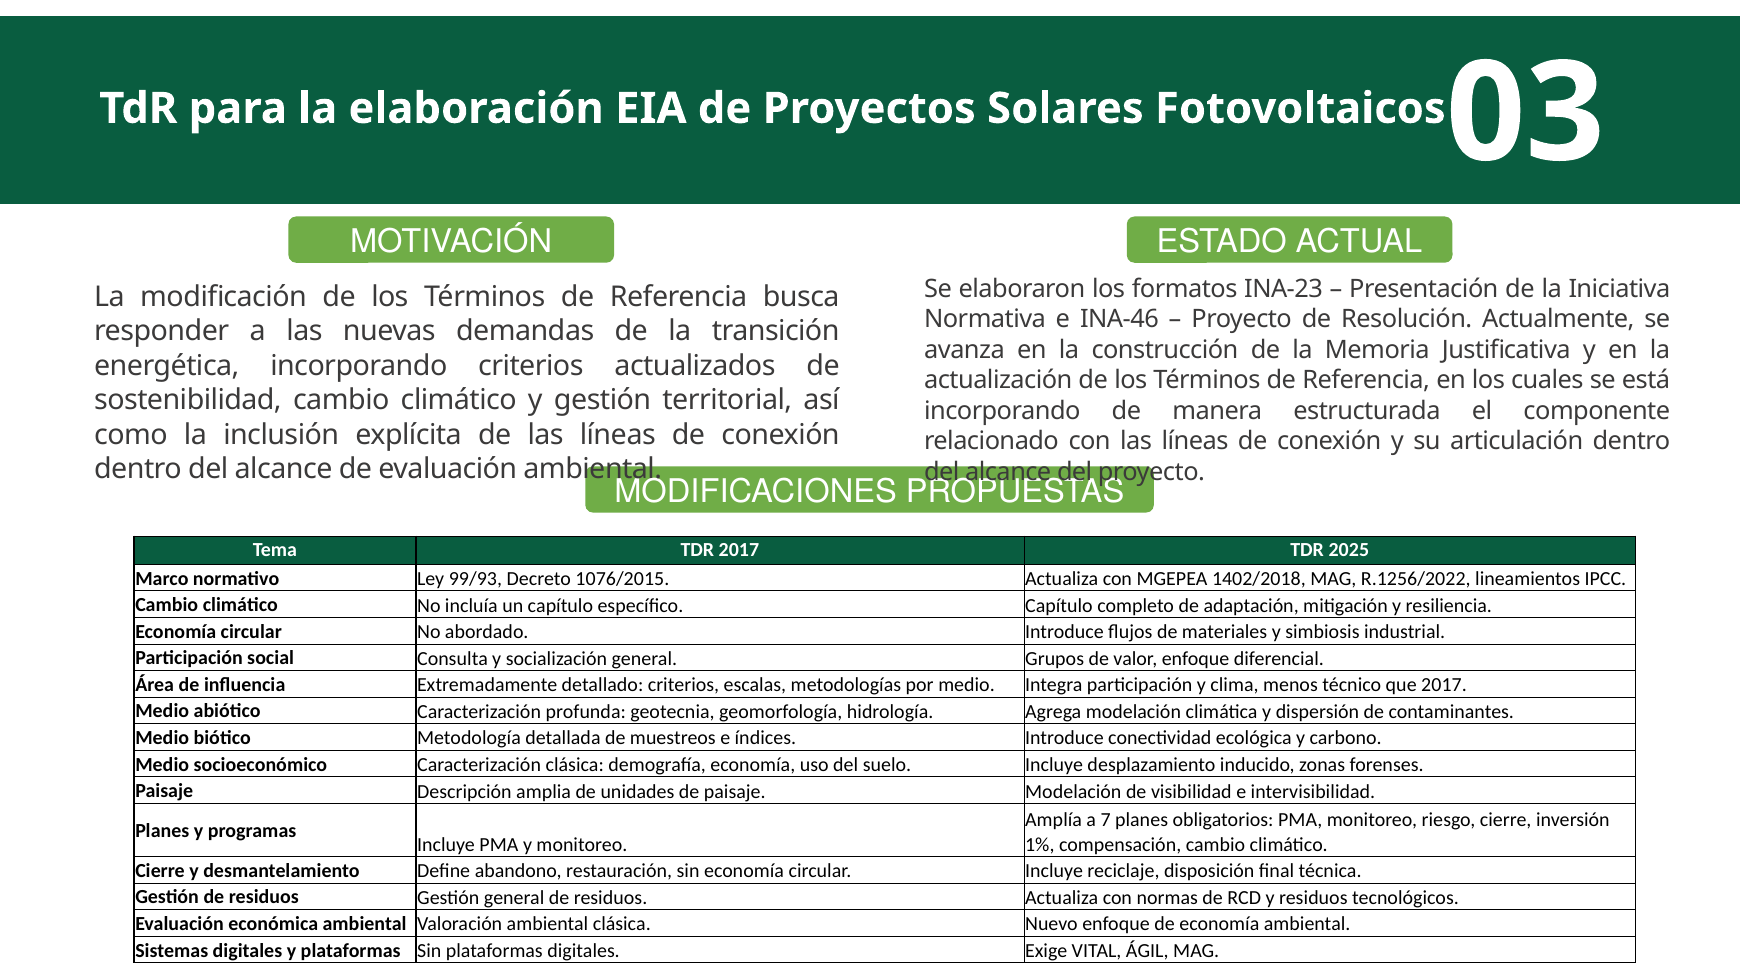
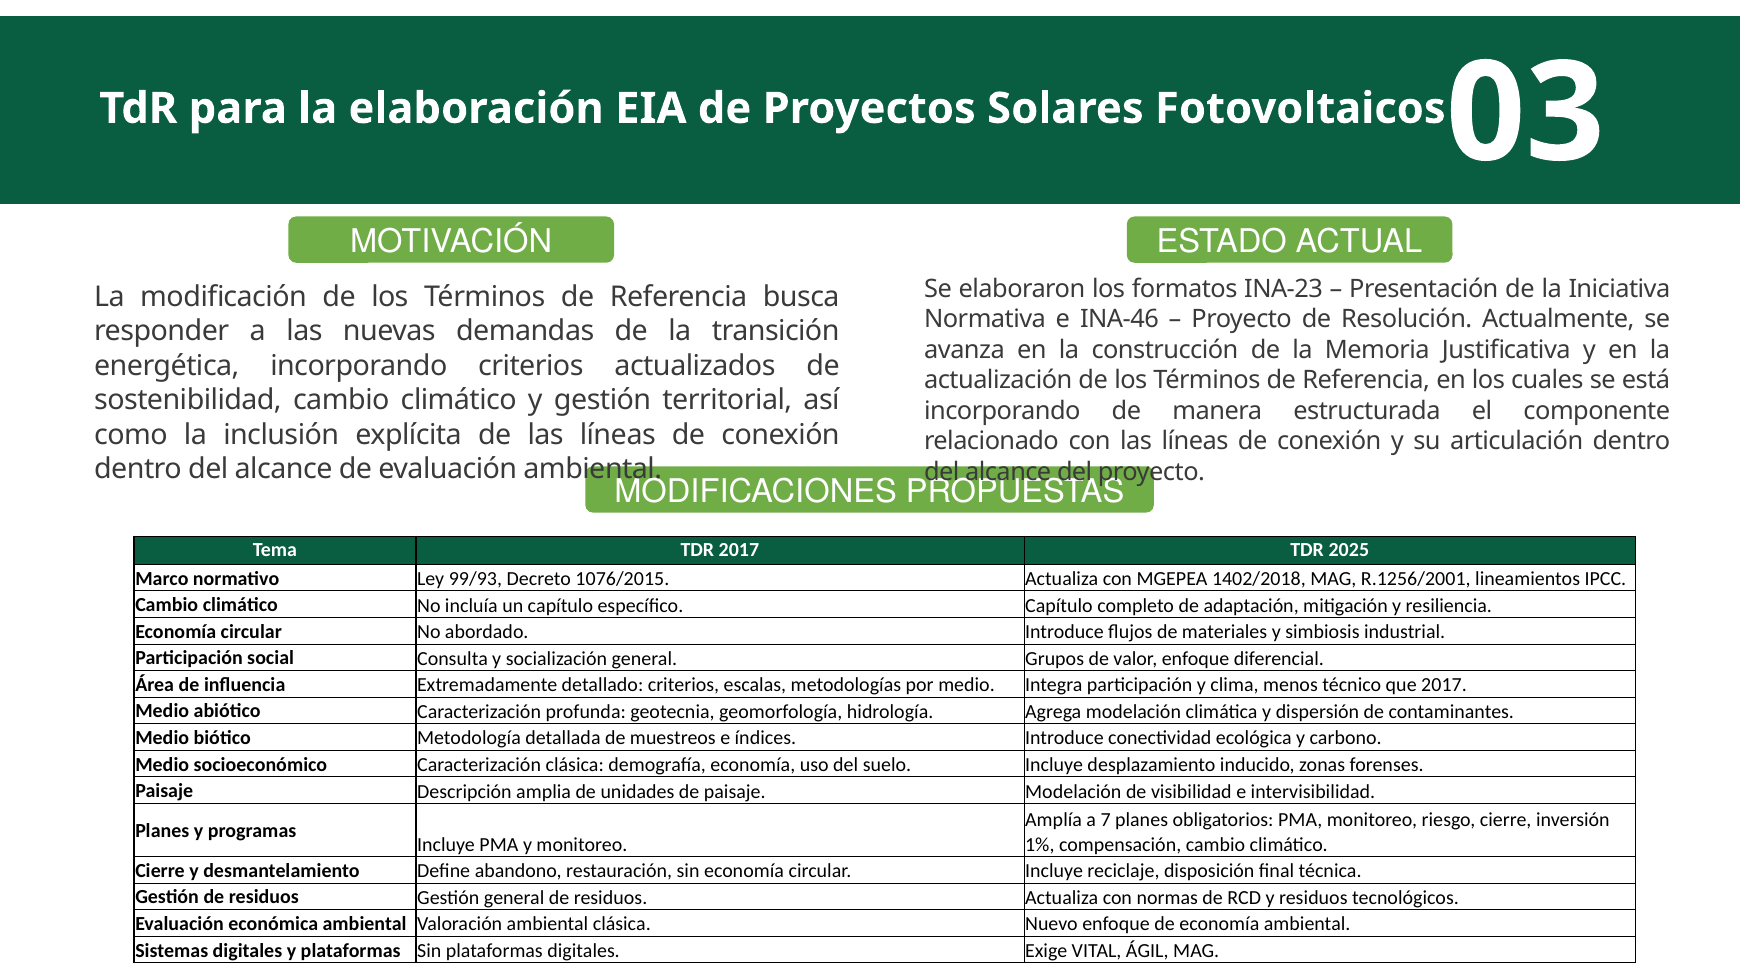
R.1256/2022: R.1256/2022 -> R.1256/2001 (1416, 579)
